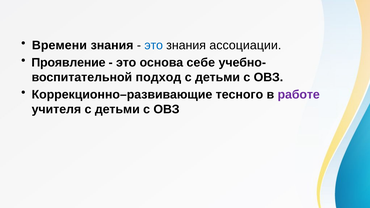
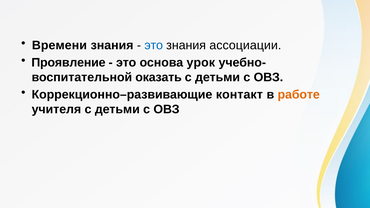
себе: себе -> урок (201, 63)
подход: подход -> оказать (159, 77)
тесного: тесного -> контакт (239, 95)
работе colour: purple -> orange (299, 95)
